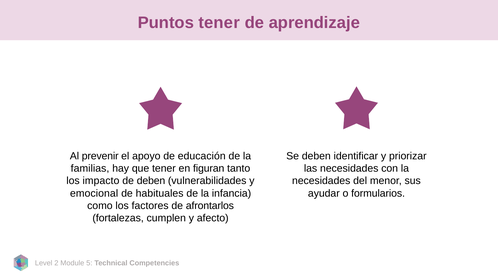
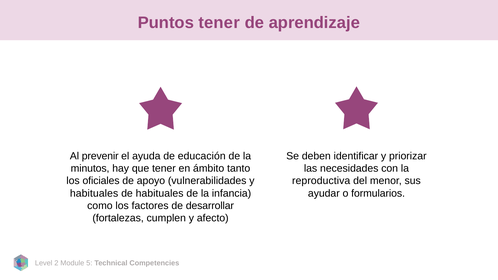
apoyo: apoyo -> ayuda (146, 156)
familias: familias -> minutos (90, 168)
figuran: figuran -> ámbito (209, 168)
impacto: impacto -> oficiales (101, 181)
de deben: deben -> apoyo (151, 181)
necesidades: necesidades -> reproductiva (321, 181)
emocional: emocional -> habituales (94, 193)
afrontarlos: afrontarlos -> desarrollar (210, 206)
